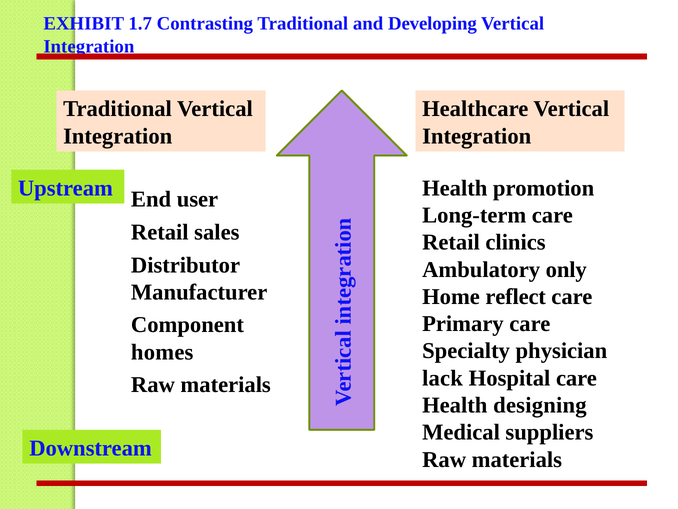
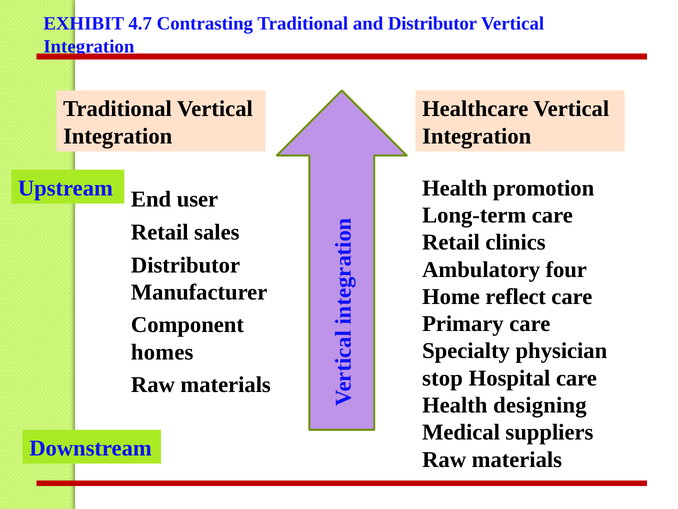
1.7: 1.7 -> 4.7 (140, 24)
and Developing: Developing -> Distributor (432, 24)
only: only -> four (566, 269)
lack: lack -> stop (443, 378)
